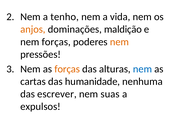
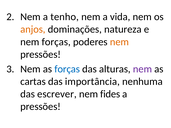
maldição: maldição -> natureza (123, 29)
forças colour: orange -> blue (67, 69)
nem colour: blue -> purple (142, 69)
humanidade: humanidade -> importância (92, 82)
suas: suas -> fides (110, 94)
expulsos: expulsos -> pressões (41, 107)
